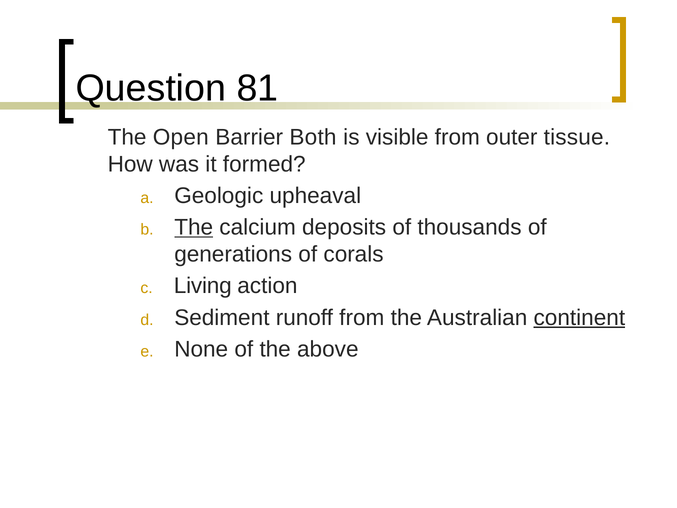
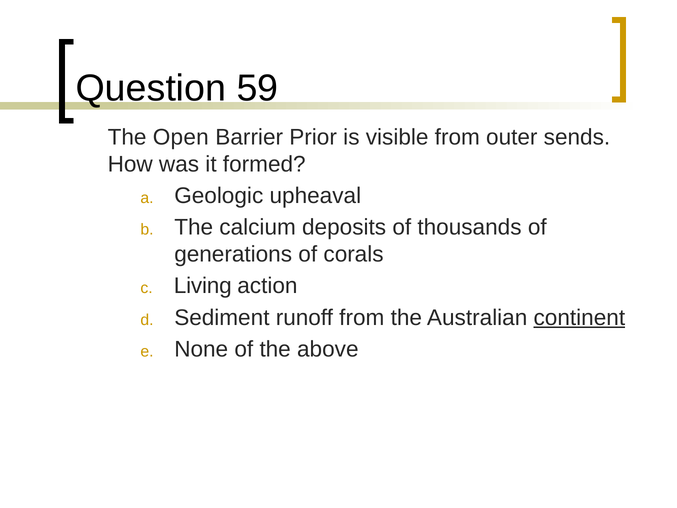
81: 81 -> 59 (257, 88)
Both: Both -> Prior (313, 137)
tissue: tissue -> sends (577, 137)
The underline: present -> none (194, 227)
